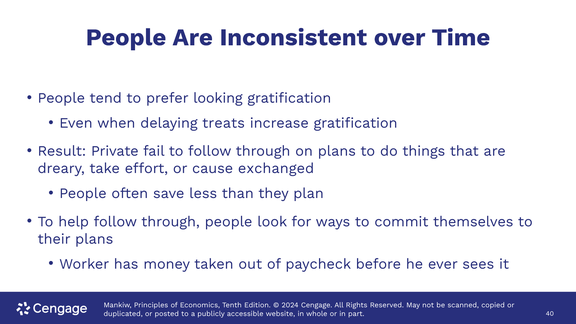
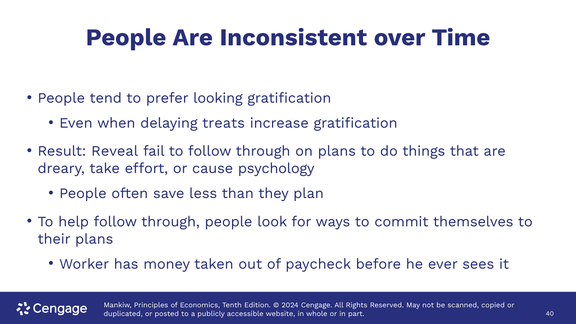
Private: Private -> Reveal (115, 151)
exchanged: exchanged -> psychology (276, 168)
